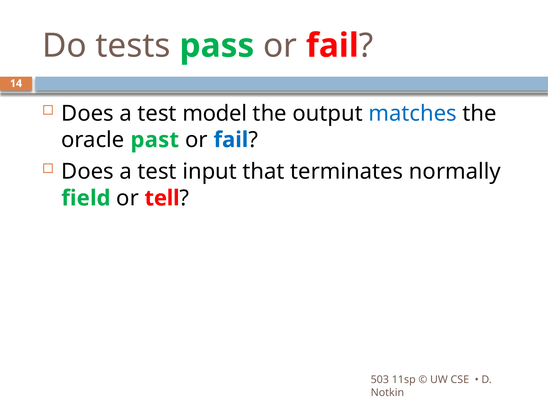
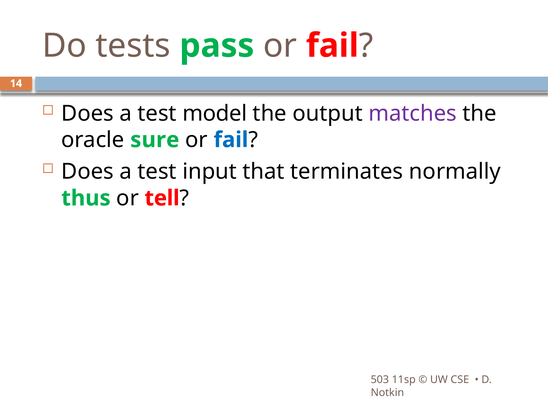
matches colour: blue -> purple (413, 113)
past: past -> sure (155, 140)
field: field -> thus (86, 198)
